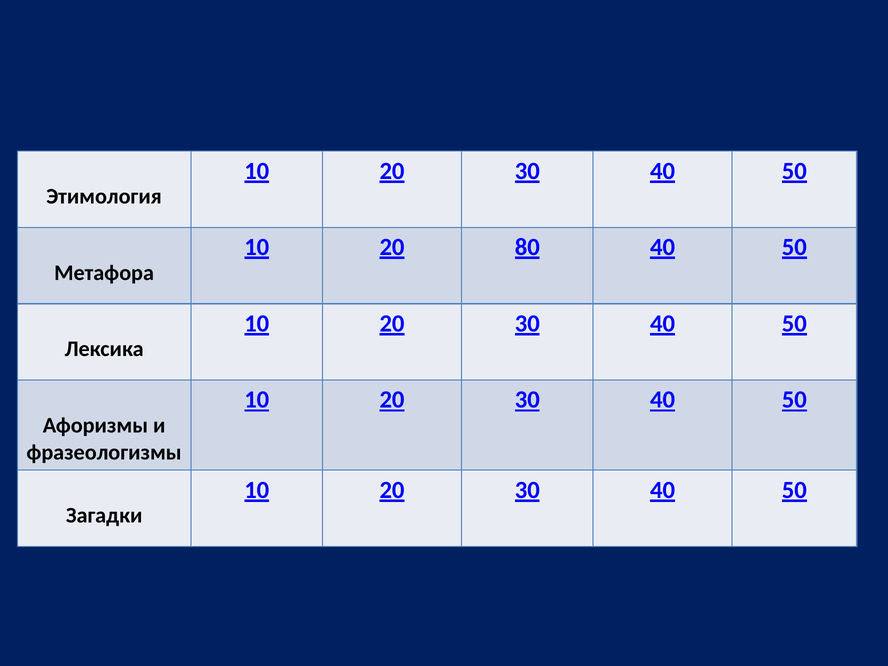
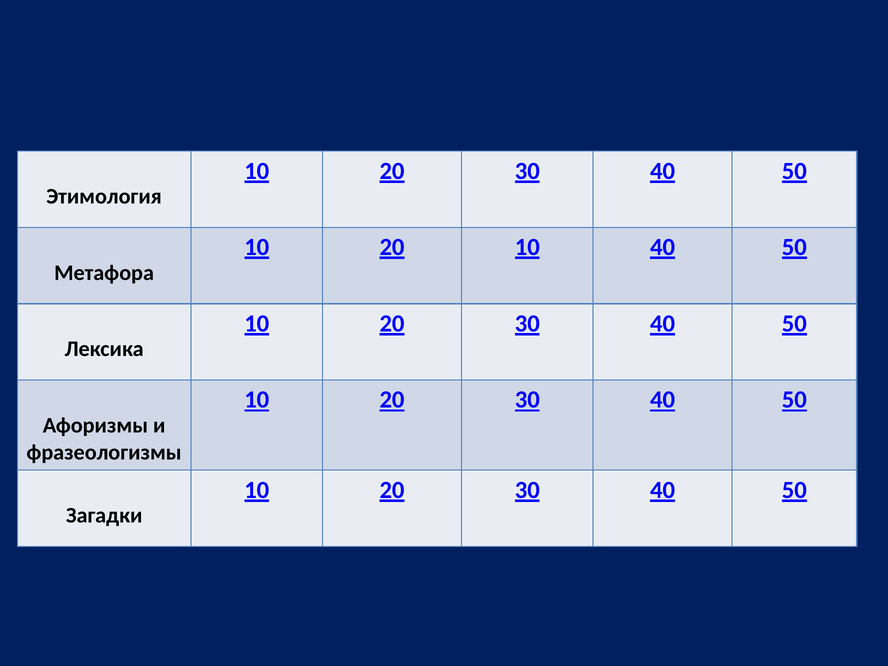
20 80: 80 -> 10 (527, 247)
